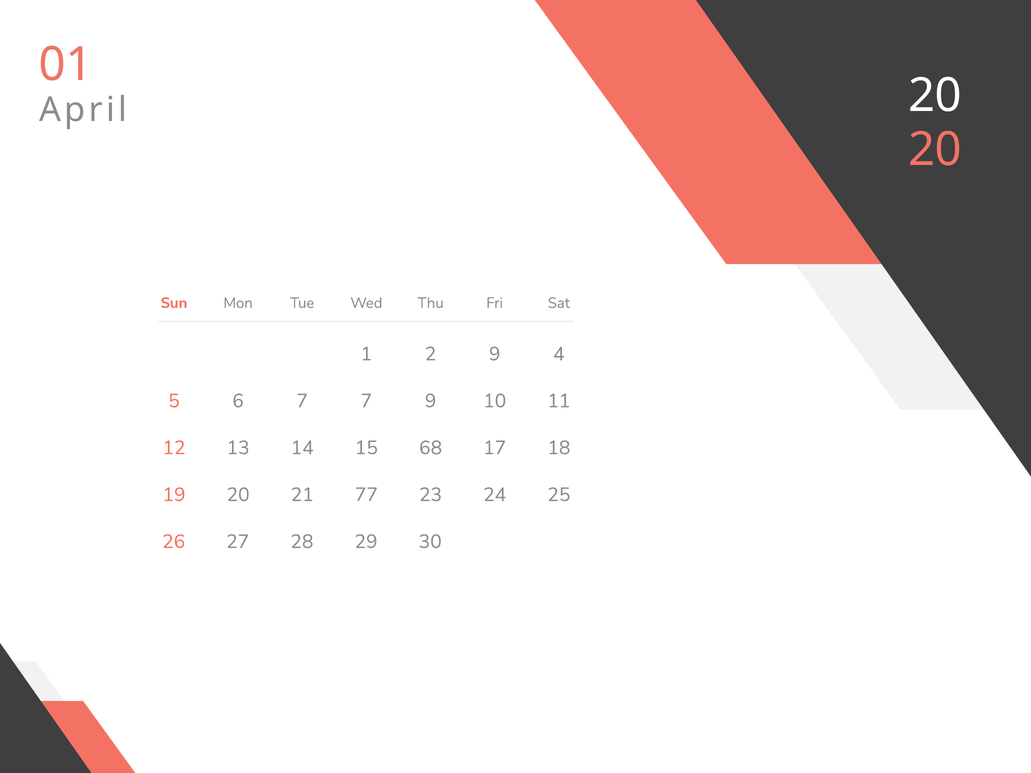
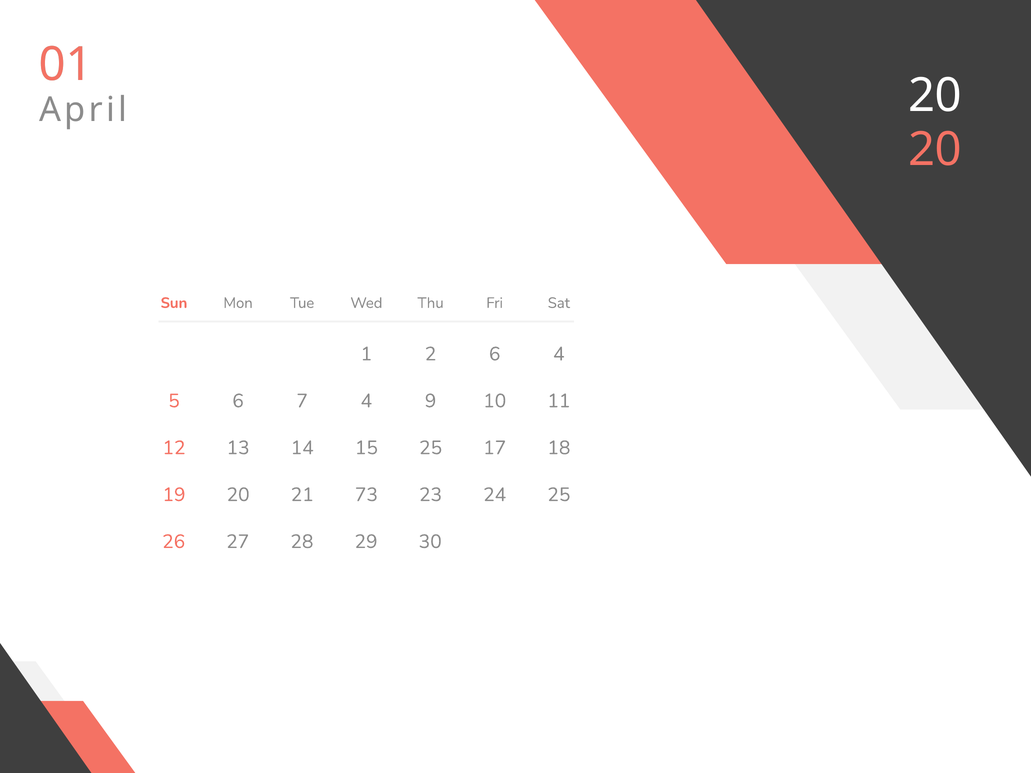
2 9: 9 -> 6 (495, 354)
7 7: 7 -> 4 (366, 401)
15 68: 68 -> 25 (431, 448)
77: 77 -> 73 (366, 495)
